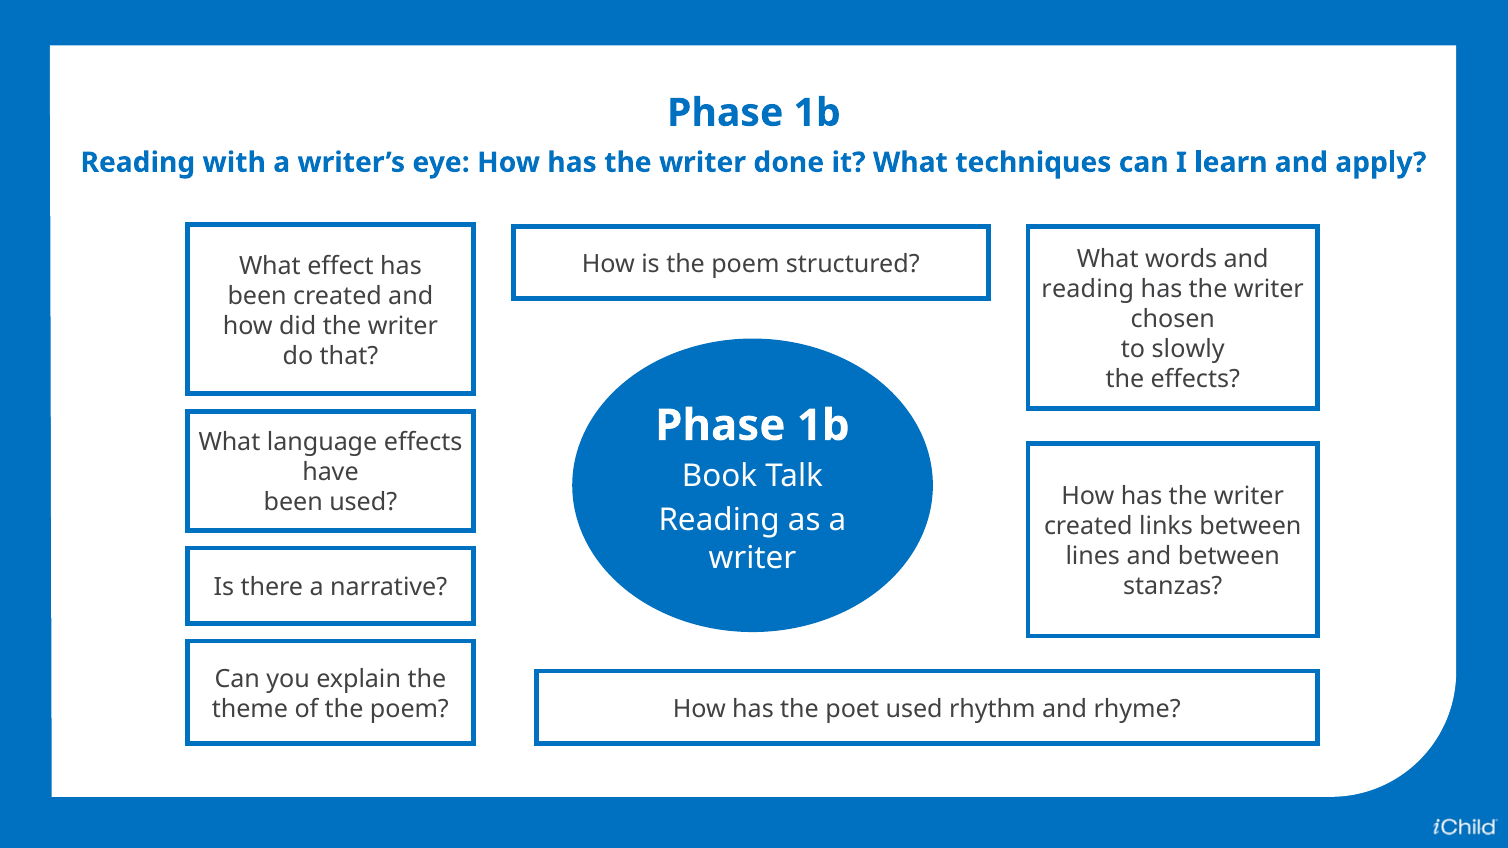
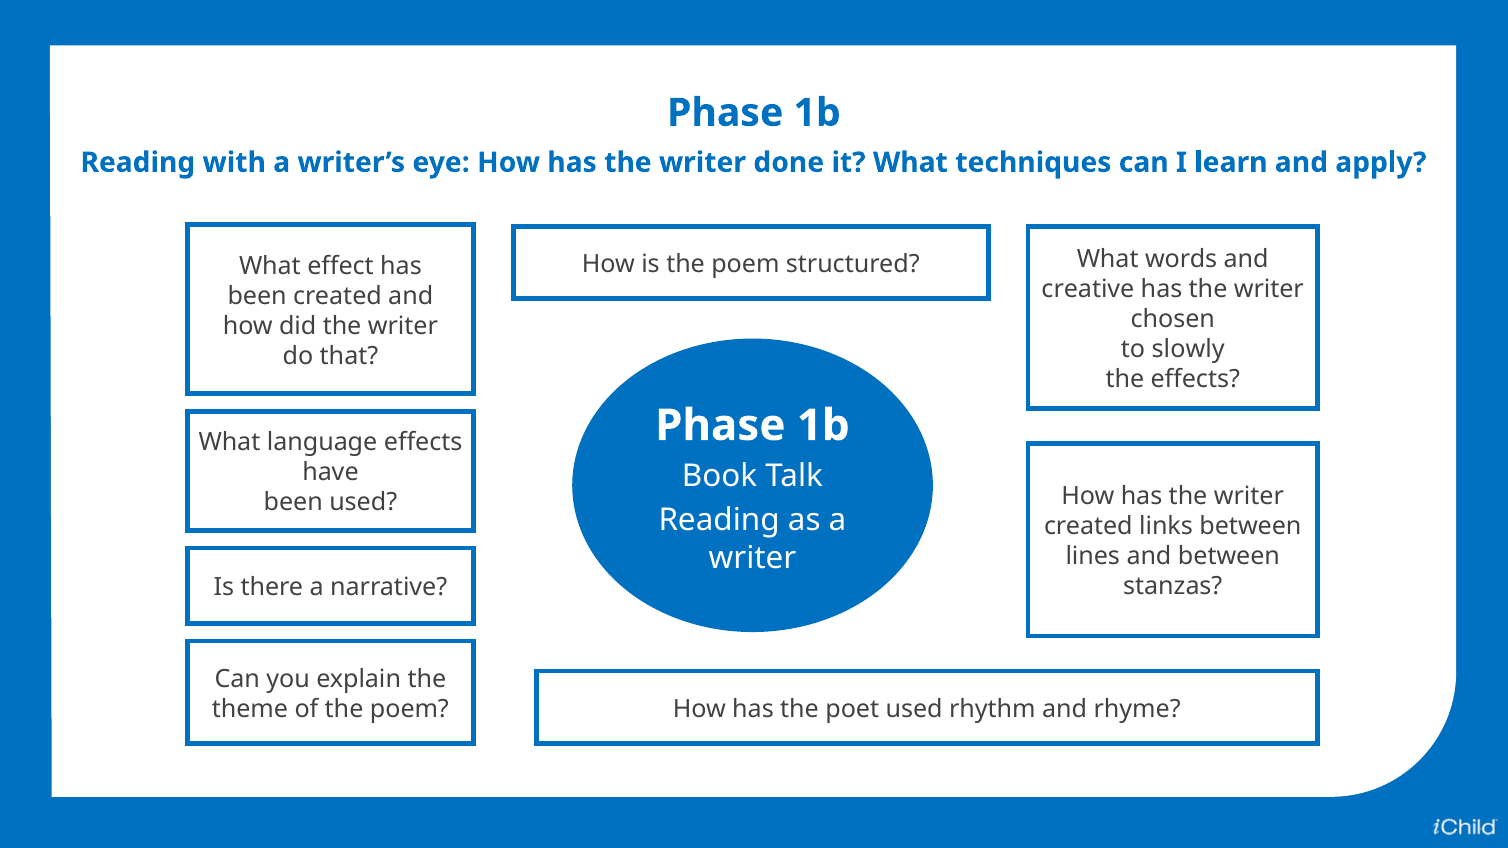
reading: reading -> creative (1088, 289)
